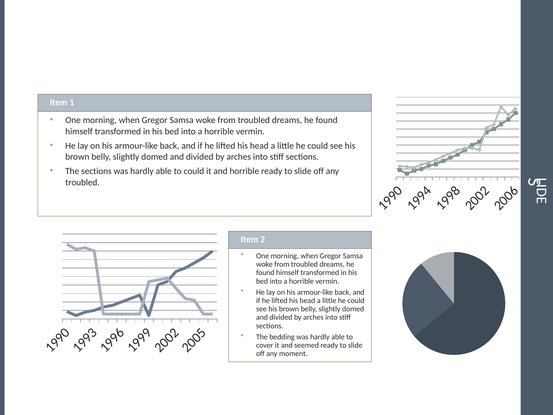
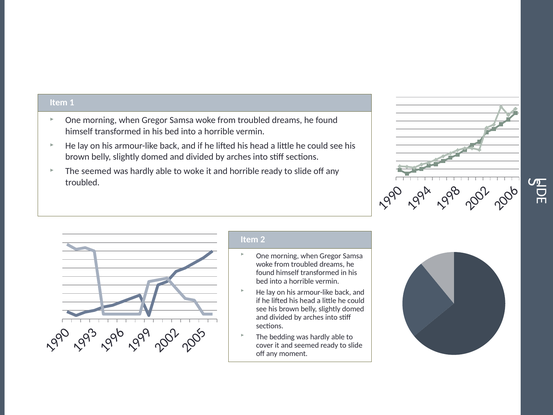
The sections: sections -> seemed (96, 171)
to could: could -> woke (194, 171)
